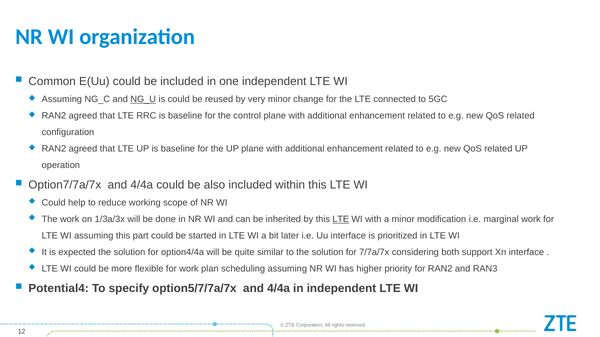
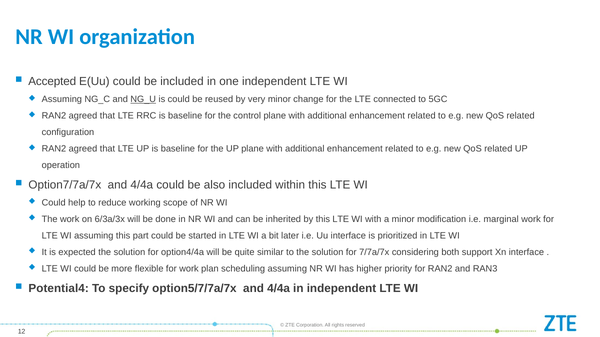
Common: Common -> Accepted (52, 82)
1/3a/3x: 1/3a/3x -> 6/3a/3x (110, 220)
LTE underline: present -> none (341, 220)
